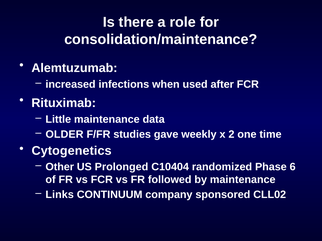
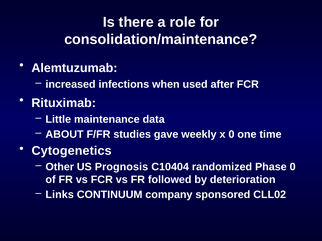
OLDER: OLDER -> ABOUT (65, 135)
x 2: 2 -> 0 (231, 135)
Prolonged: Prolonged -> Prognosis (121, 167)
Phase 6: 6 -> 0 (293, 167)
by maintenance: maintenance -> deterioration (243, 180)
